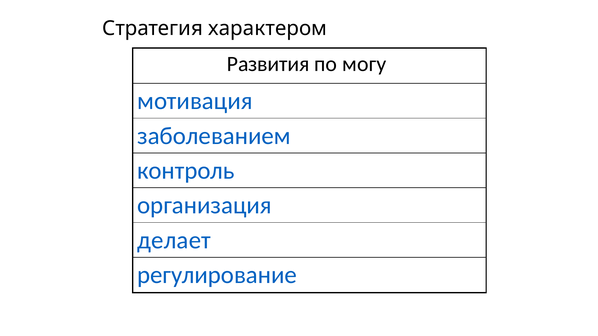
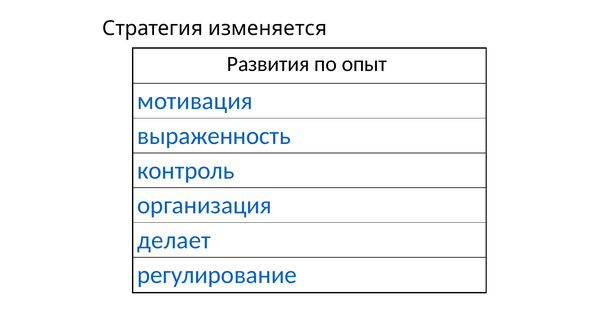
характером: характером -> изменяется (268, 28)
могу: могу -> опыт (364, 64)
заболеванием: заболеванием -> выраженность (214, 136)
